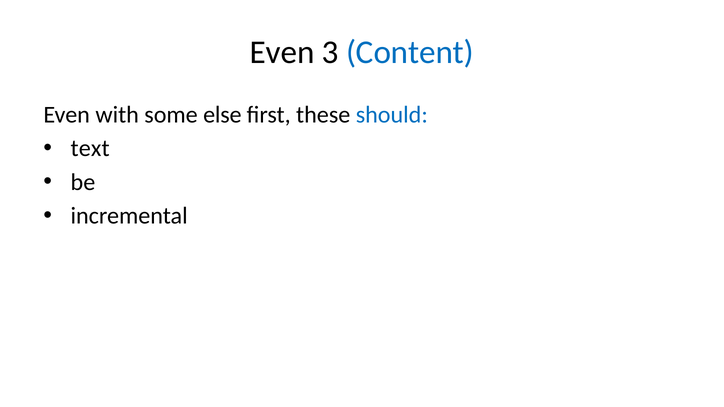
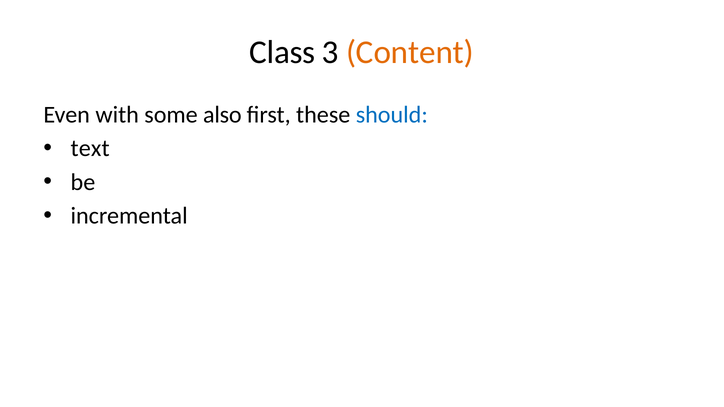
Even: Even -> Class (282, 53)
Content colour: blue -> orange (410, 53)
else: else -> also (222, 115)
